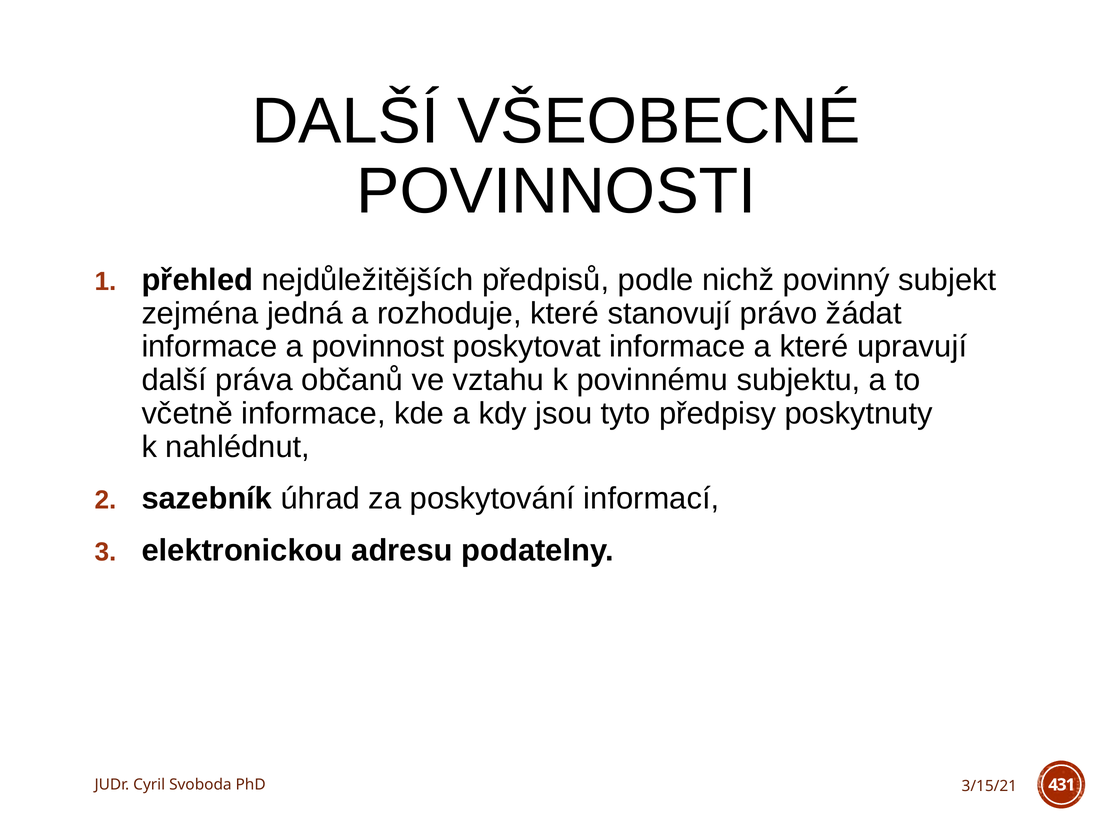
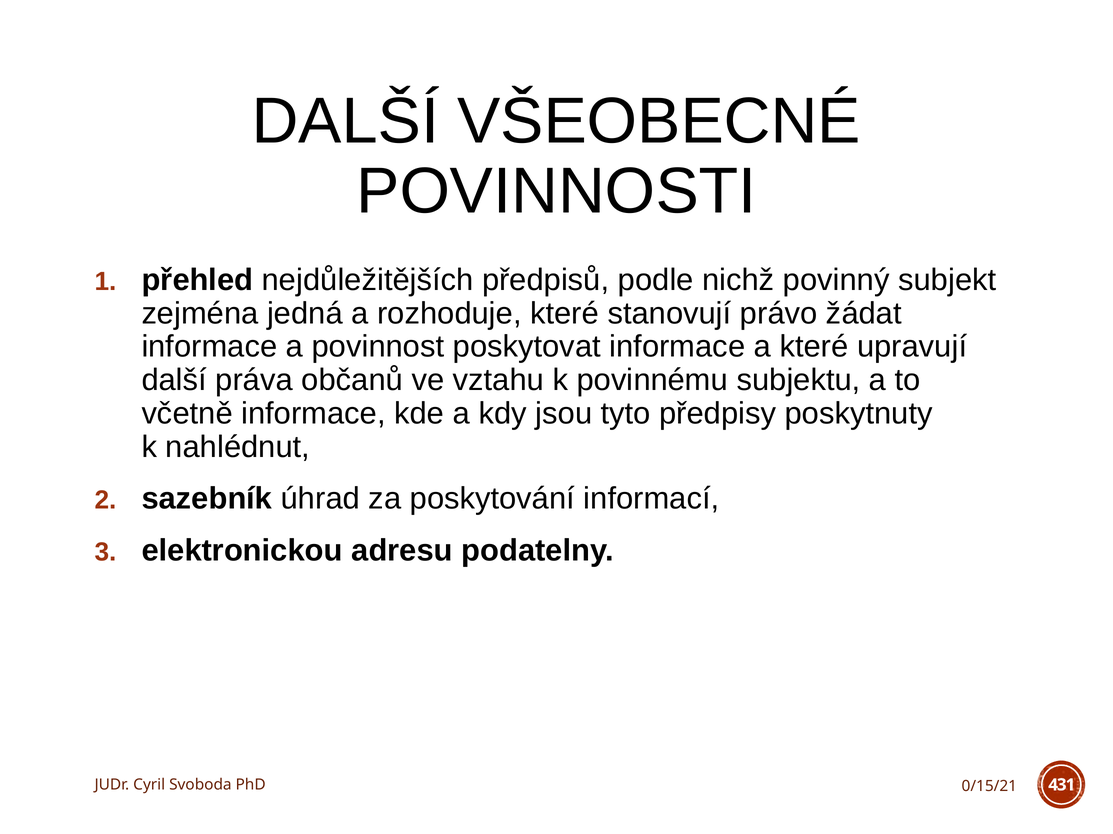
3/15/21: 3/15/21 -> 0/15/21 (989, 787)
